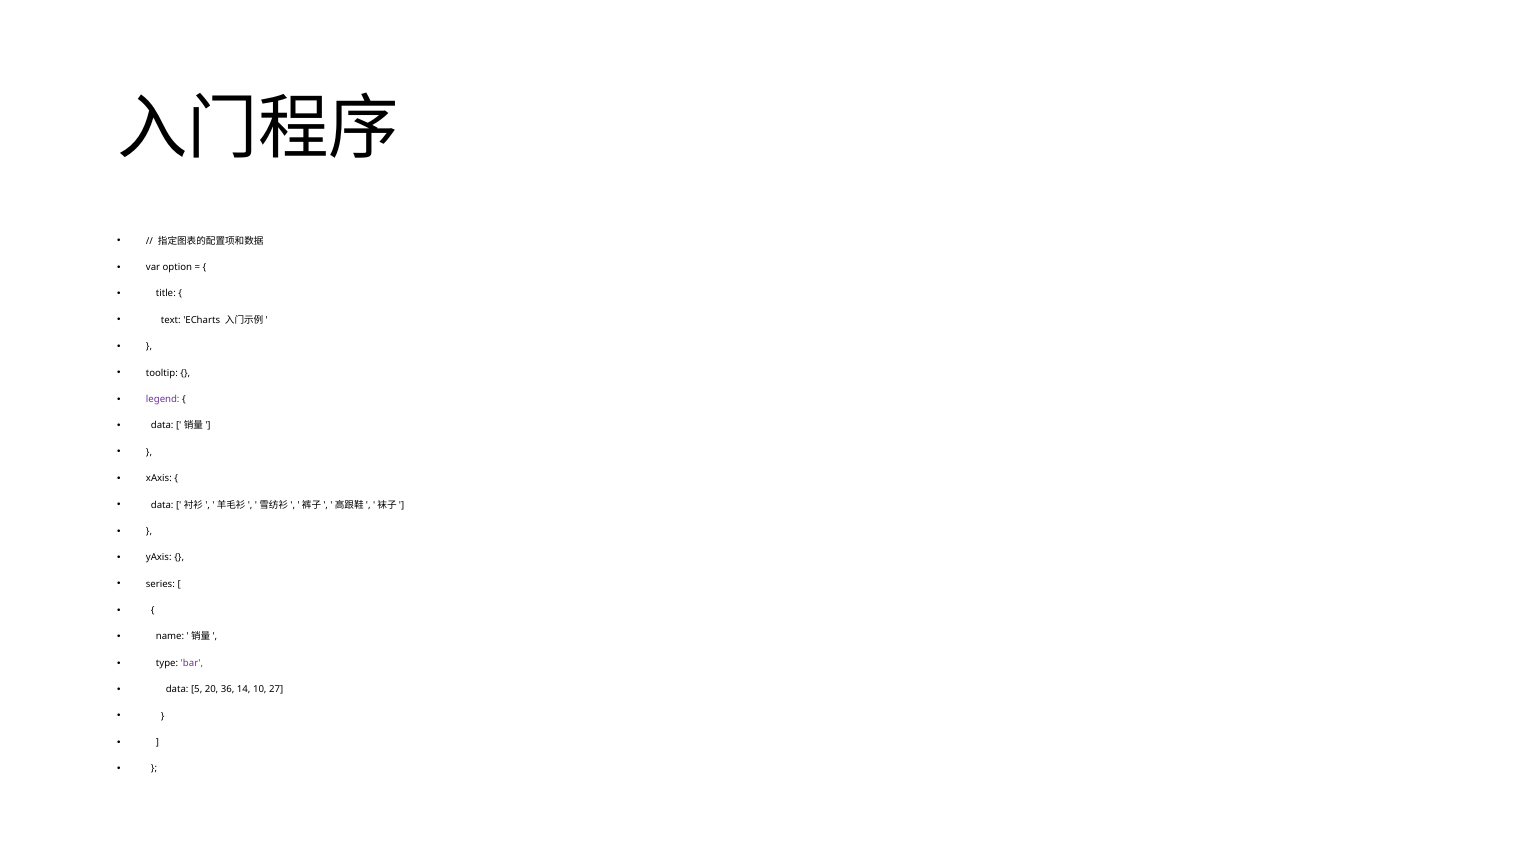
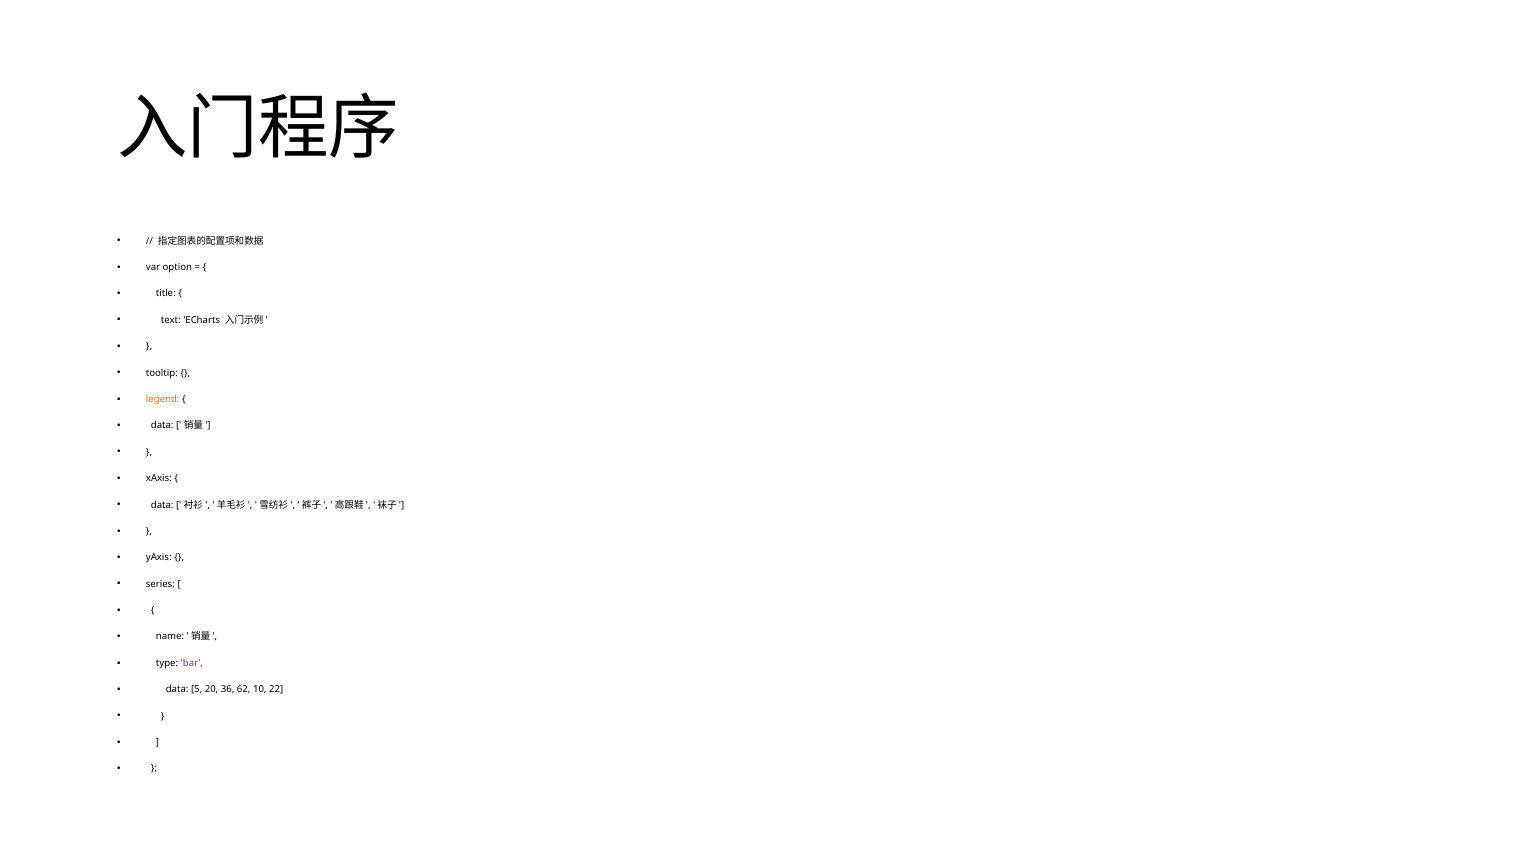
legend colour: purple -> orange (163, 400)
14: 14 -> 62 (244, 690)
27: 27 -> 22 (276, 690)
